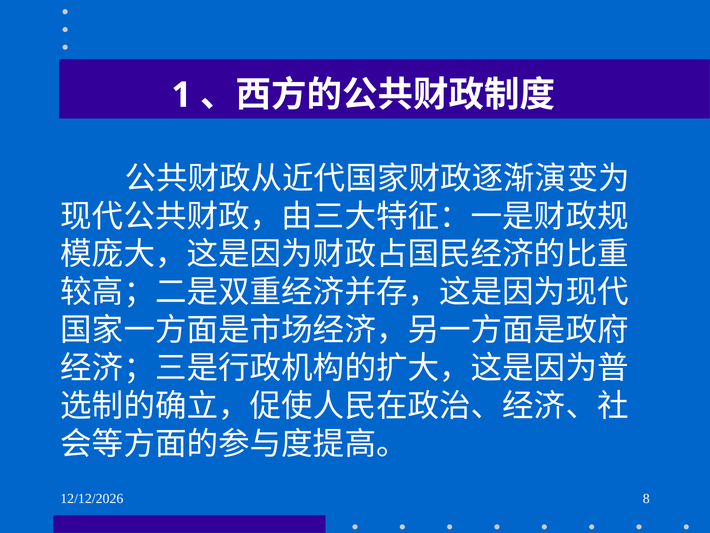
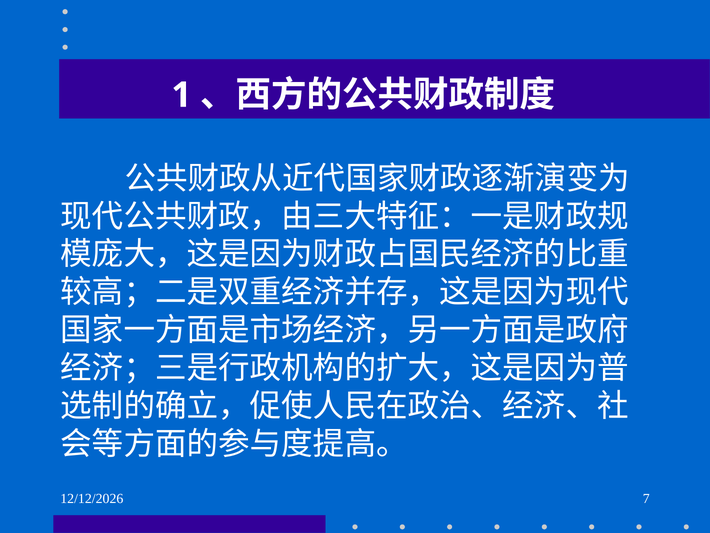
8: 8 -> 7 (646, 498)
